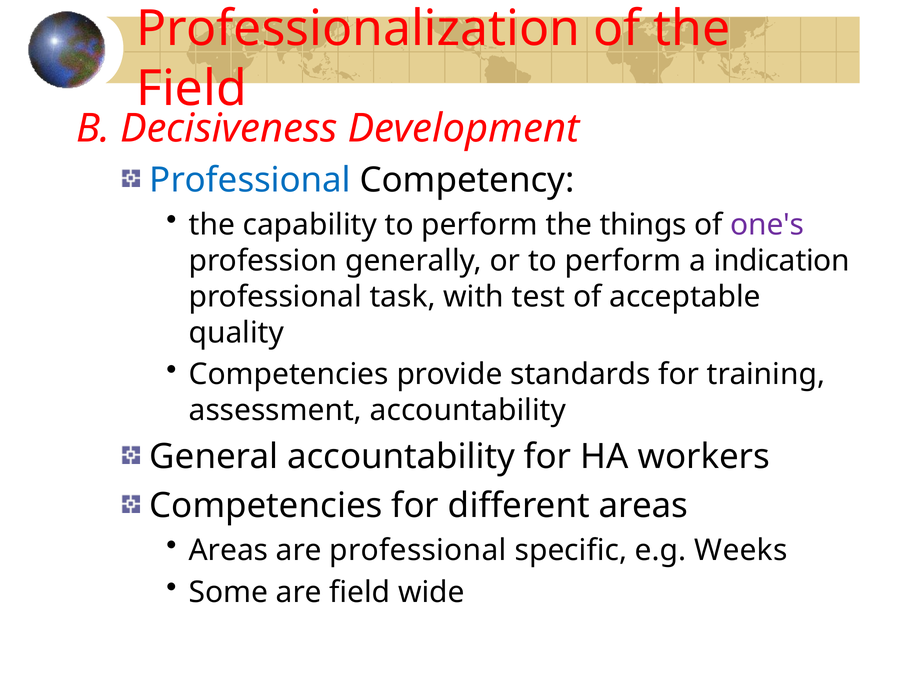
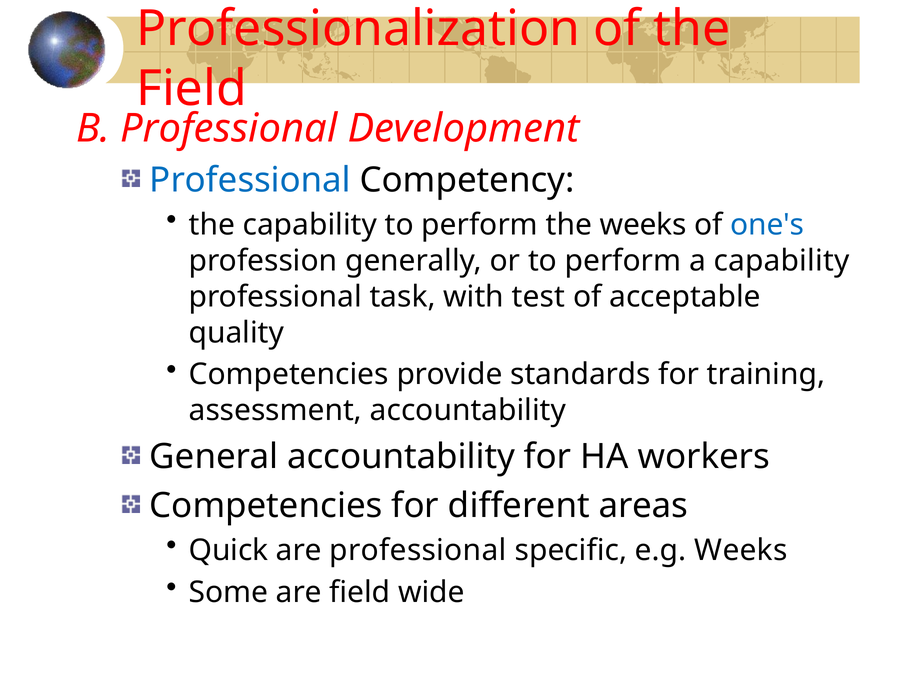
B Decisiveness: Decisiveness -> Professional (229, 129)
the things: things -> weeks (643, 225)
one's colour: purple -> blue (767, 225)
a indication: indication -> capability (782, 261)
Areas: Areas -> Quick (229, 551)
